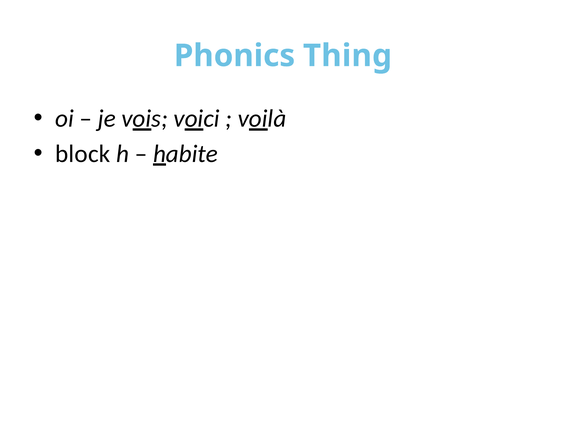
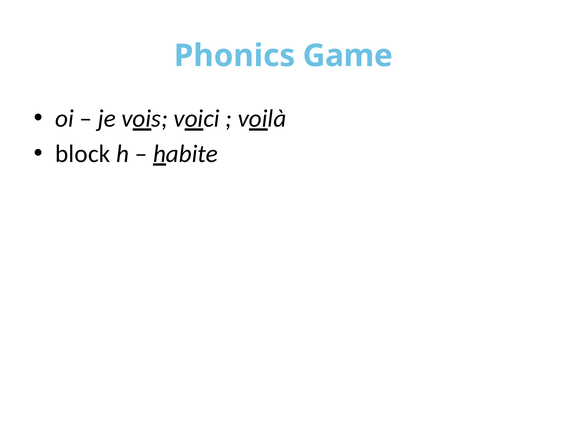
Thing: Thing -> Game (348, 56)
